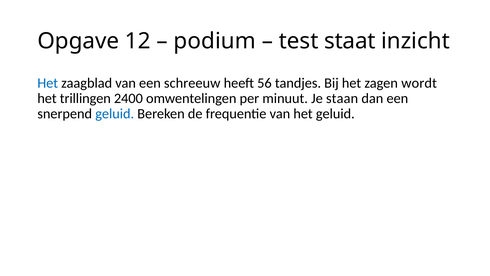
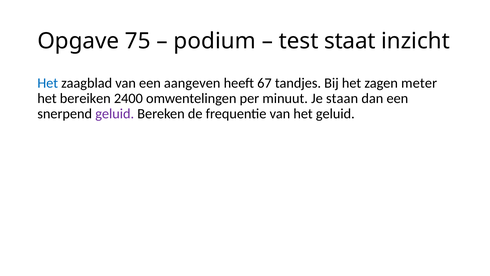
12: 12 -> 75 (138, 41)
schreeuw: schreeuw -> aangeven (192, 83)
56: 56 -> 67 (264, 83)
wordt: wordt -> meter (419, 83)
trillingen: trillingen -> bereiken (85, 98)
geluid colour: blue -> purple (115, 114)
